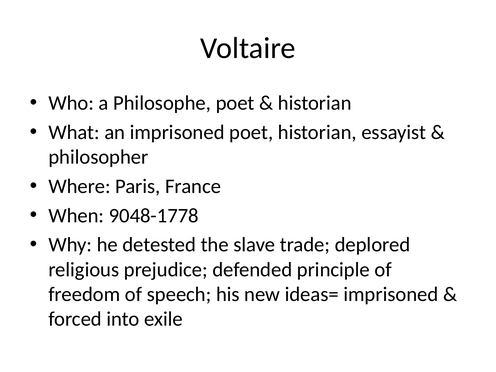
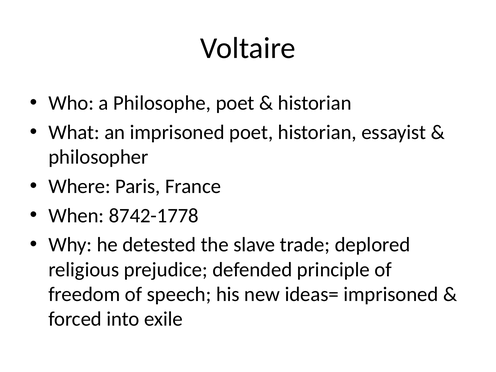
9048-1778: 9048-1778 -> 8742-1778 (154, 216)
